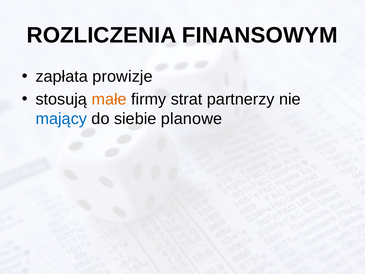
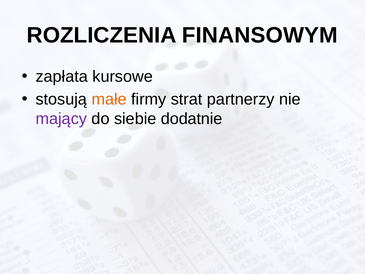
prowizje: prowizje -> kursowe (123, 77)
mający colour: blue -> purple (61, 119)
planowe: planowe -> dodatnie (192, 119)
